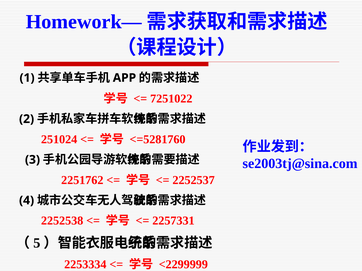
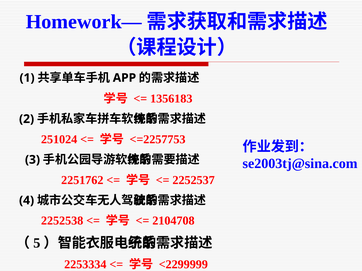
7251022: 7251022 -> 1356183 (171, 99)
<=5281760: <=5281760 -> <=2257753 (158, 140)
2257331: 2257331 -> 2104708 (173, 221)
